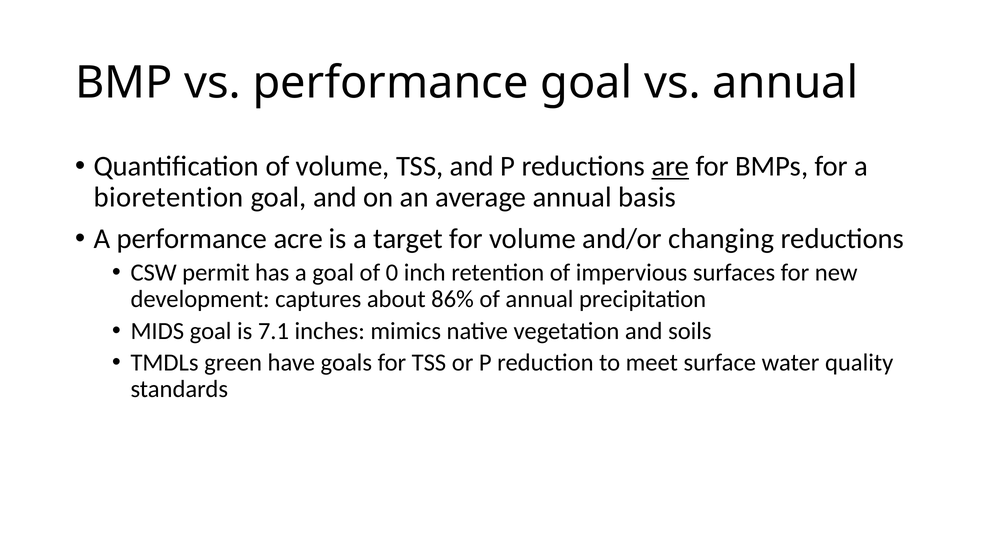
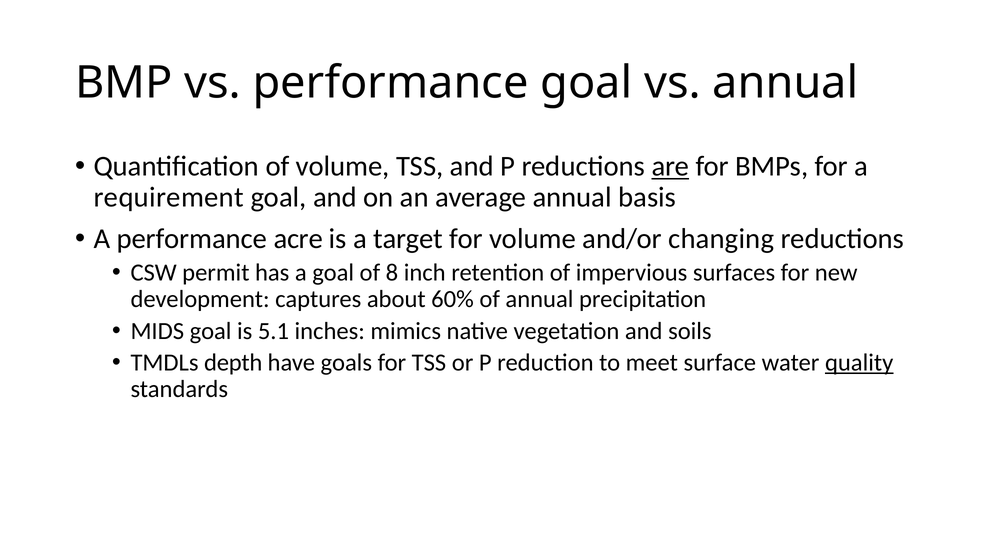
bioretention: bioretention -> requirement (169, 197)
0: 0 -> 8 (392, 273)
86%: 86% -> 60% (453, 299)
7.1: 7.1 -> 5.1 (273, 331)
green: green -> depth (233, 363)
quality underline: none -> present (859, 363)
